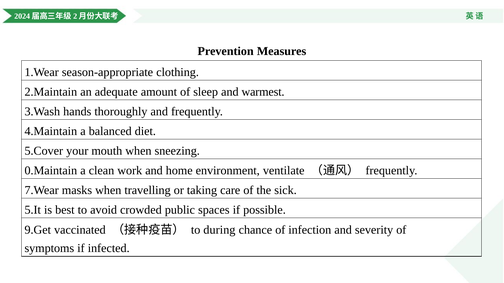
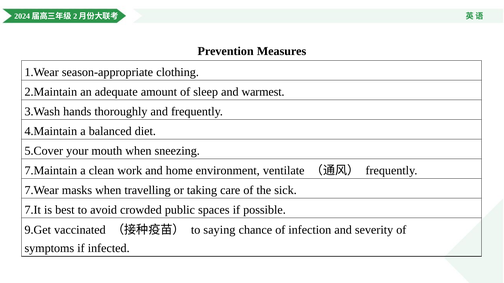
0.Maintain: 0.Maintain -> 7.Maintain (51, 171)
5.It: 5.It -> 7.It (33, 210)
during: during -> saying (219, 230)
